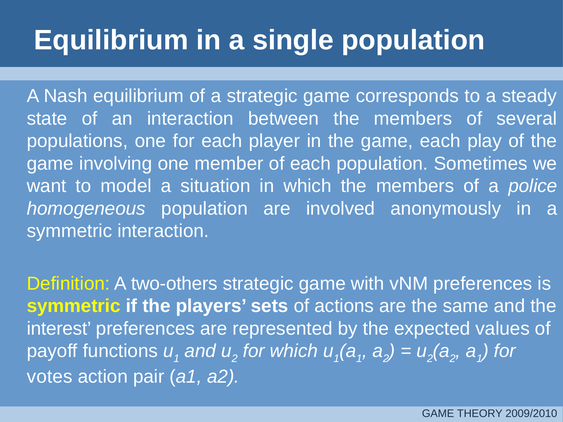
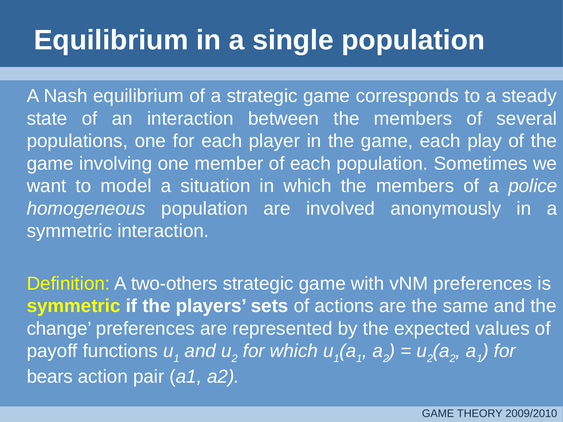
interest: interest -> change (59, 329)
votes: votes -> bears (50, 377)
